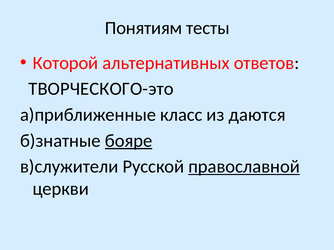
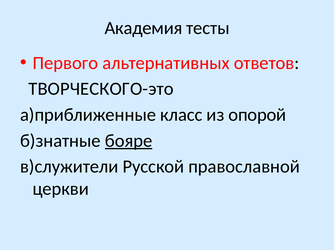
Понятиям: Понятиям -> Академия (144, 28)
Которой: Которой -> Первого (65, 63)
даются: даются -> опорой (257, 115)
православной underline: present -> none (244, 167)
